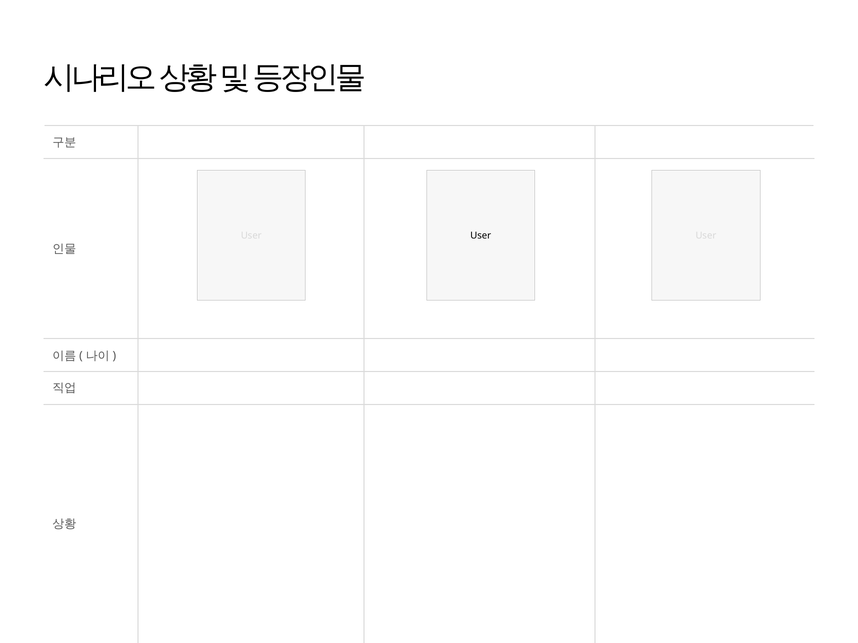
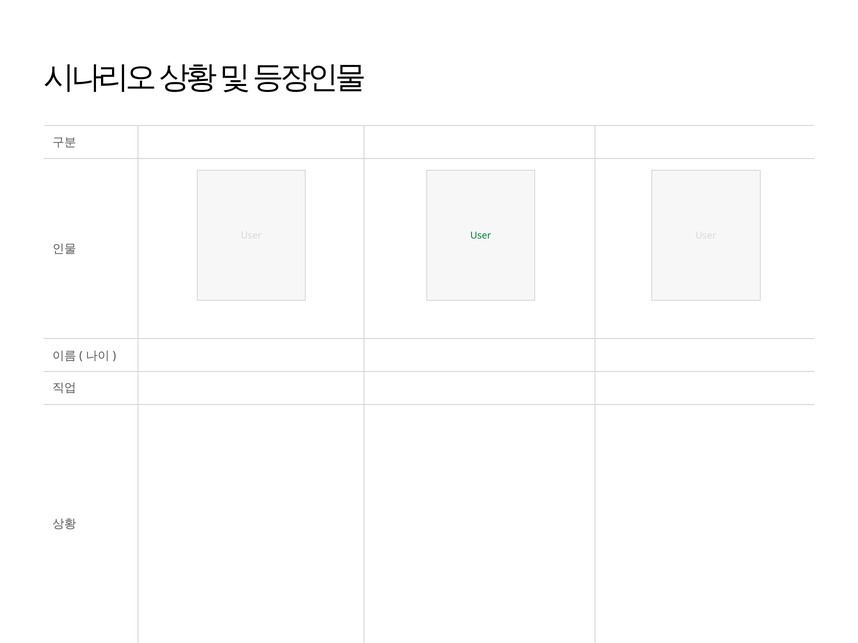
User colour: black -> green (481, 236)
